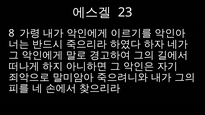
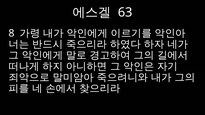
23: 23 -> 63 (125, 12)
